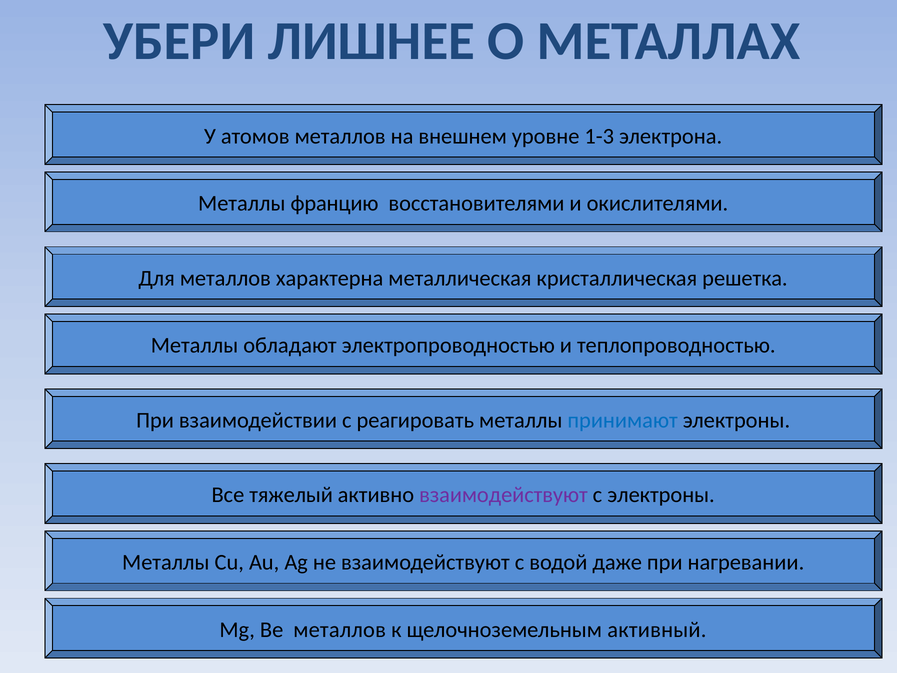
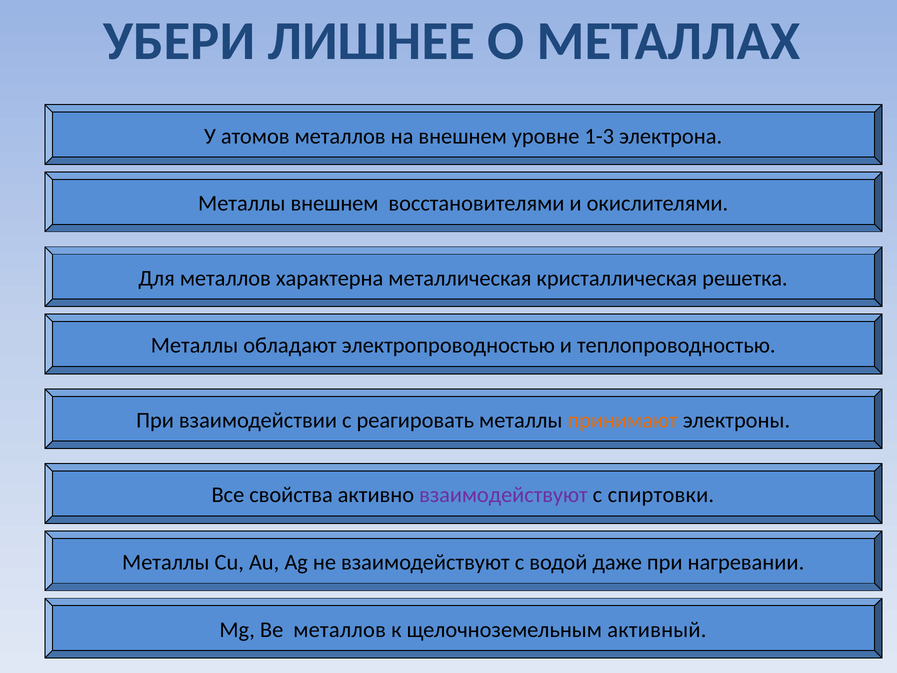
Металлы францию: францию -> внешнем (335, 203)
принимают colour: blue -> orange (623, 420)
тяжелый: тяжелый -> свойства (291, 495)
с электроны: электроны -> спиртовки (661, 495)
